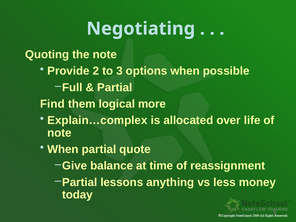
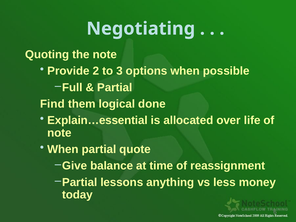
more: more -> done (152, 104)
Explain…complex: Explain…complex -> Explain…essential (97, 120)
